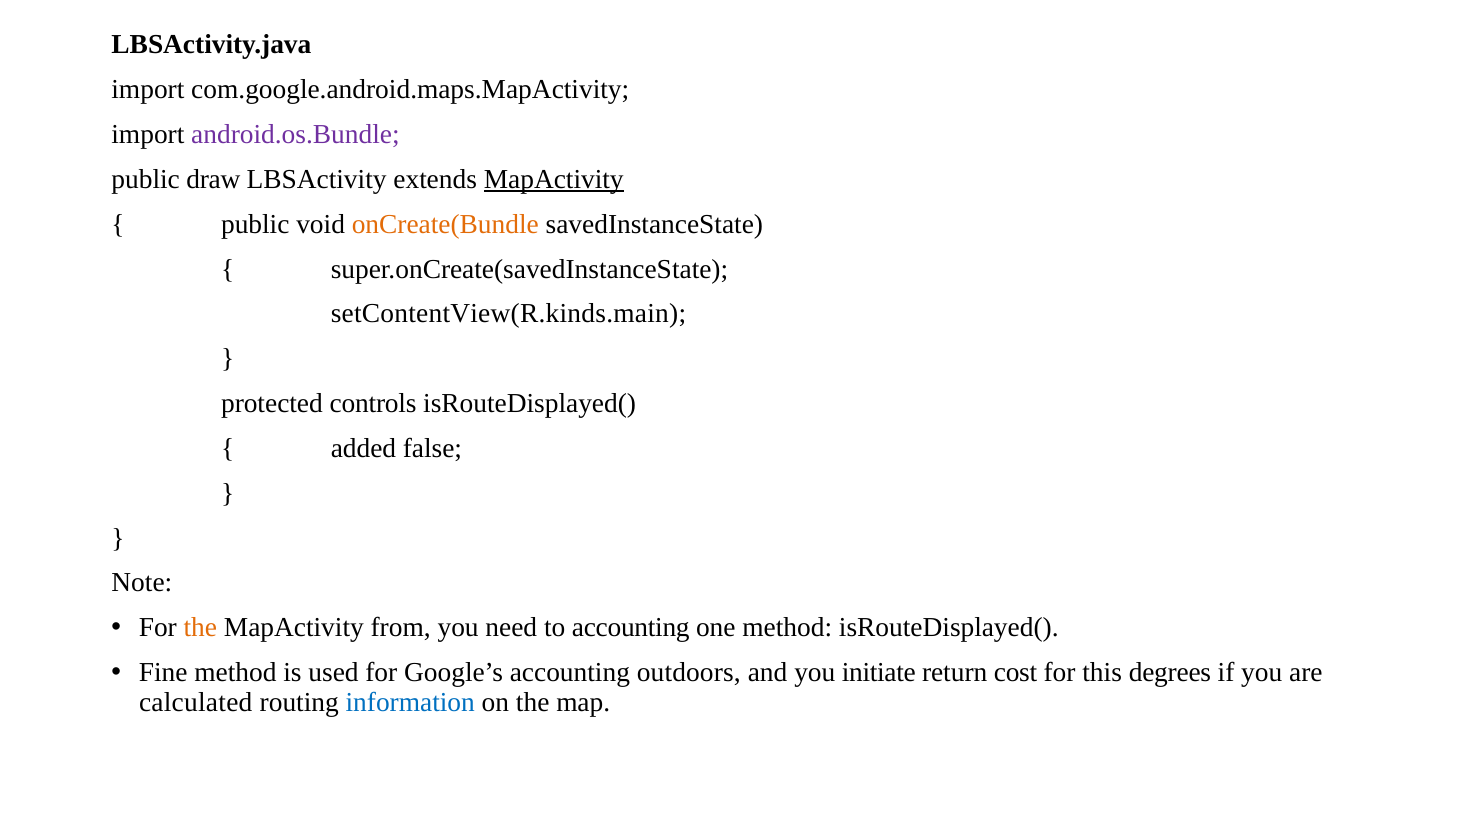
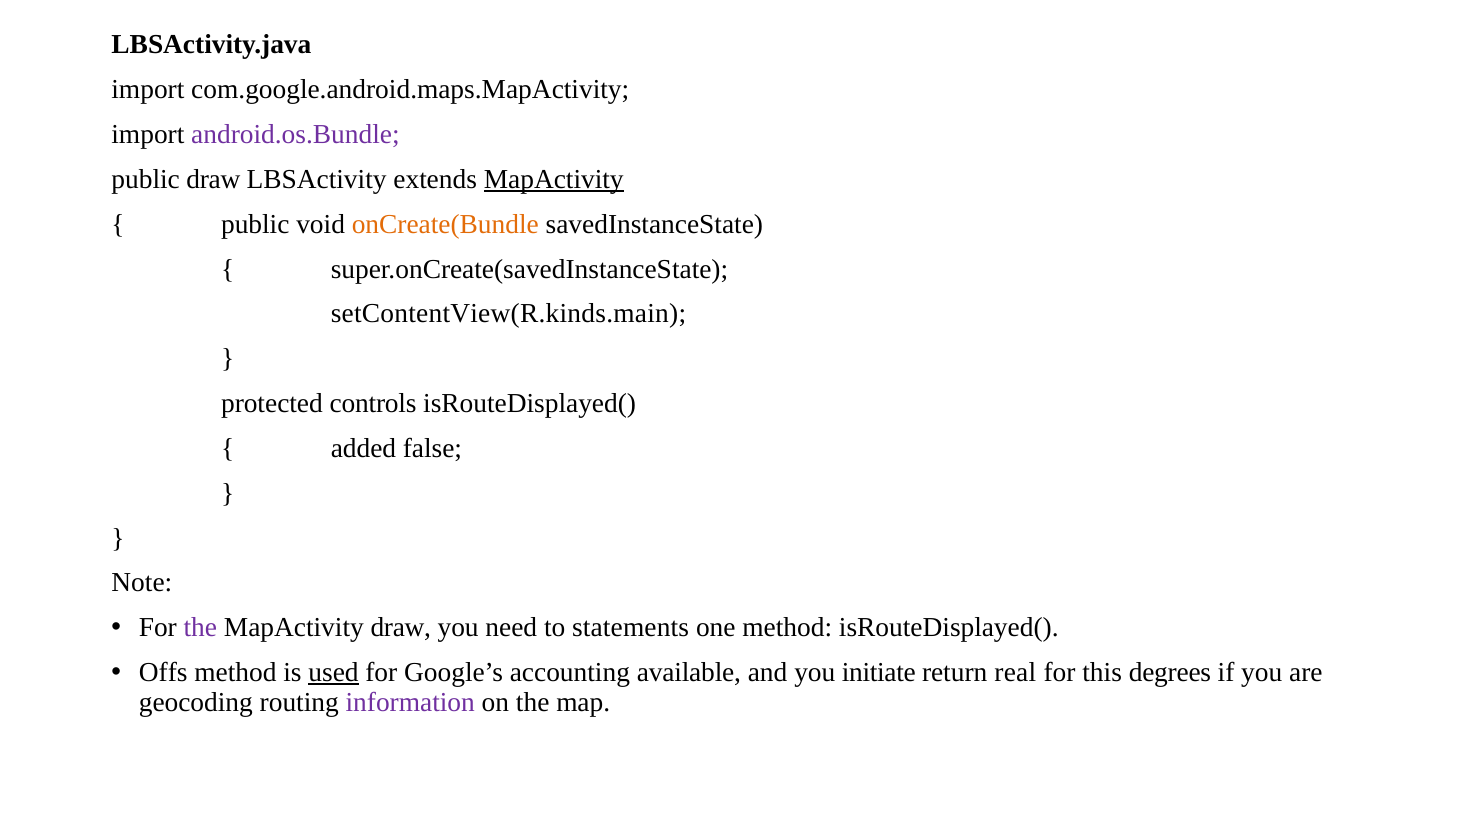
the colour: orange -> purple (200, 628)
MapActivity from: from -> draw (401, 628)
to accounting: accounting -> statements (631, 628)
Fine: Fine -> Offs (163, 673)
used underline: none -> present (334, 673)
outdoors: outdoors -> available (689, 673)
cost: cost -> real (1015, 673)
calculated: calculated -> geocoding (196, 702)
information colour: blue -> purple (410, 702)
